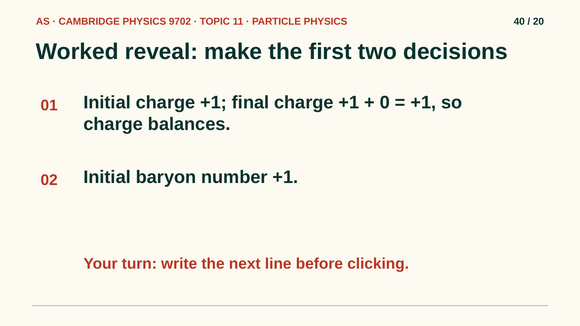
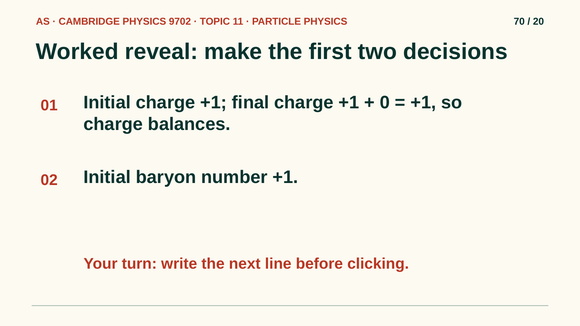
40: 40 -> 70 (519, 21)
